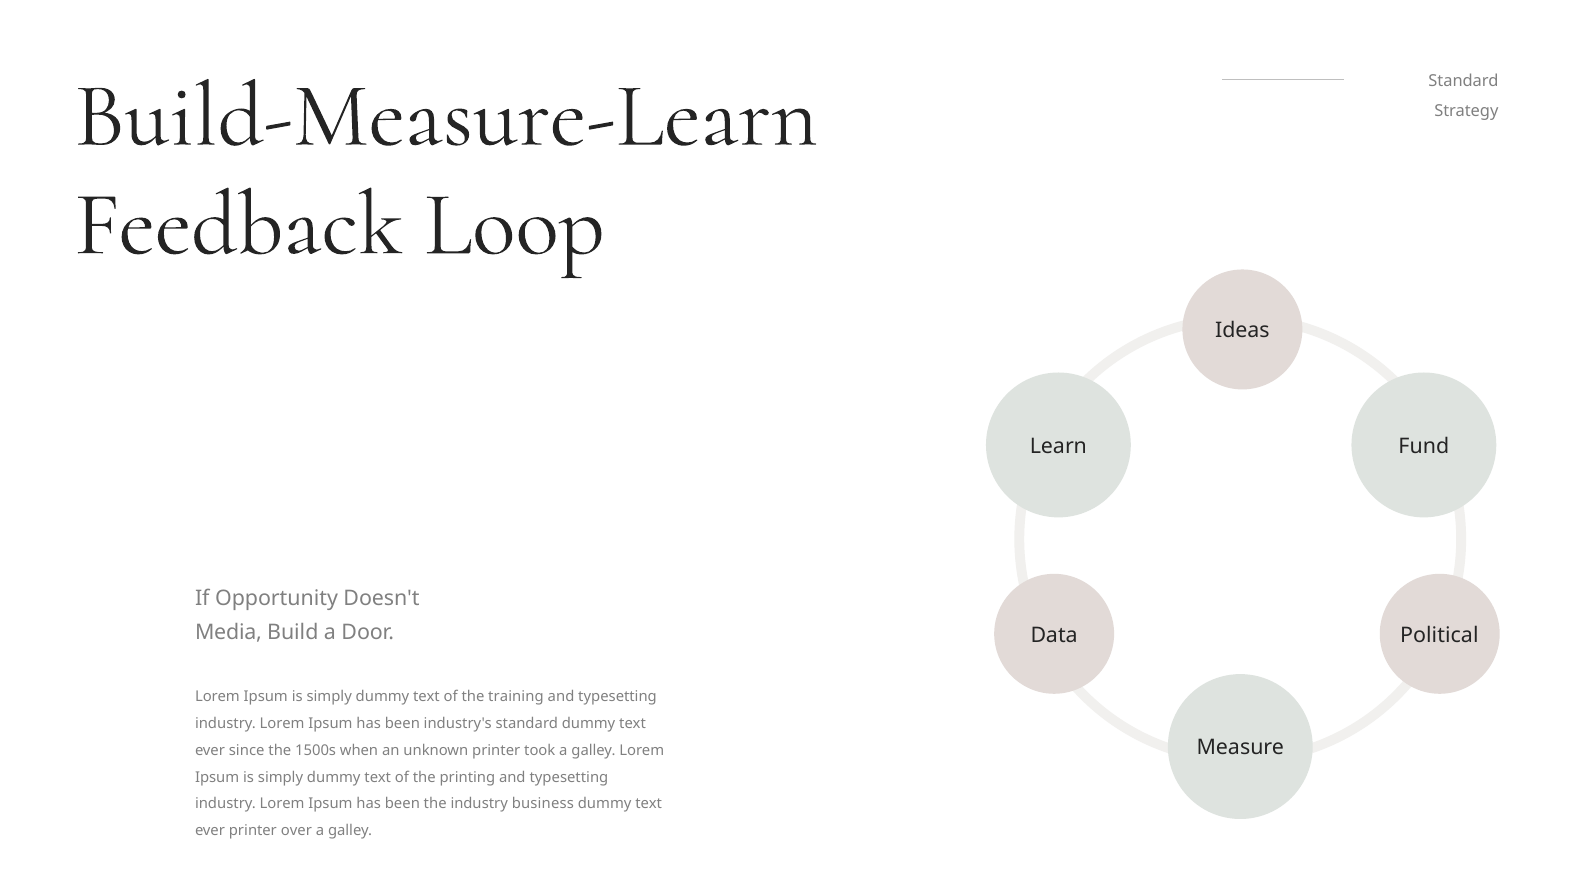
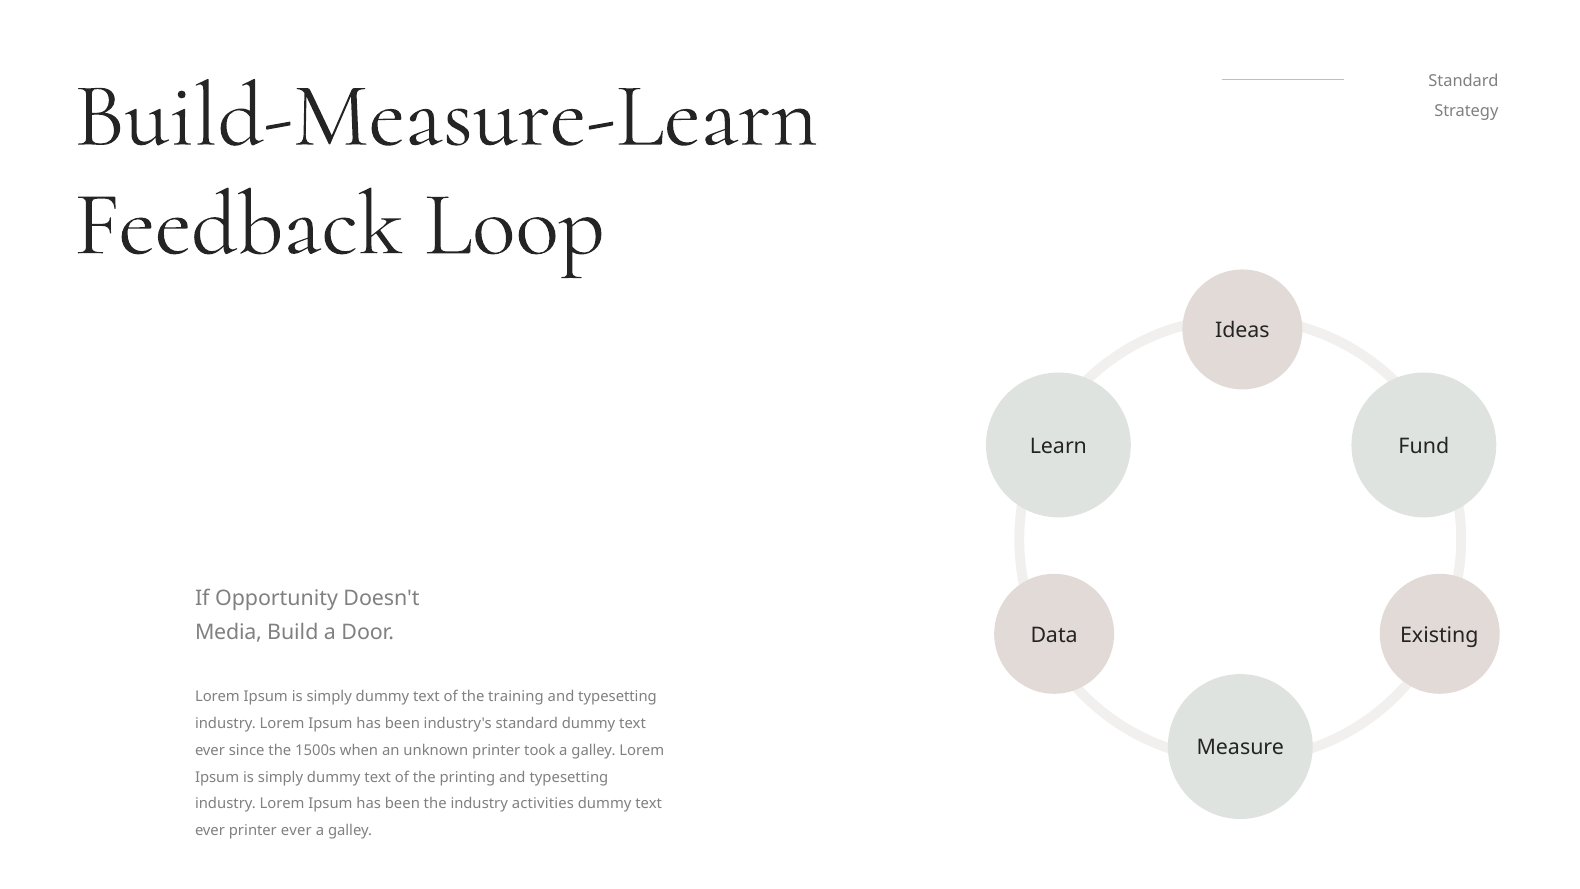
Political: Political -> Existing (1439, 635)
business: business -> activities (543, 804)
printer over: over -> ever (296, 830)
